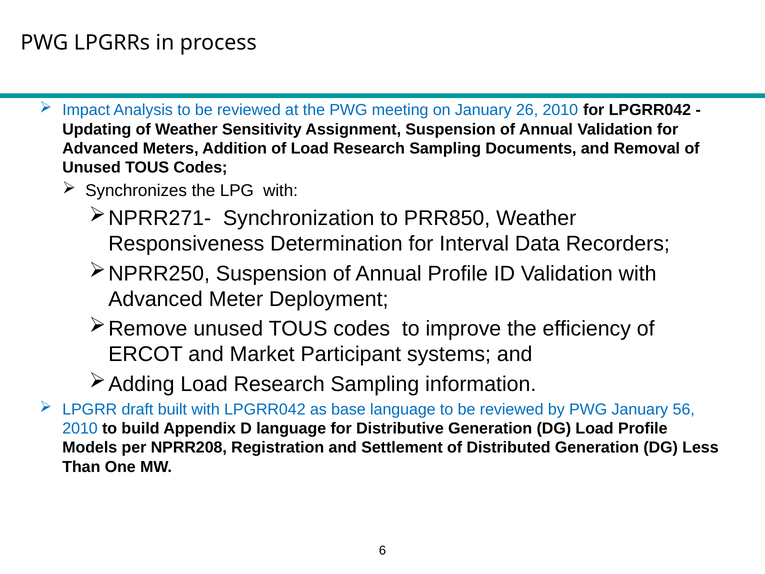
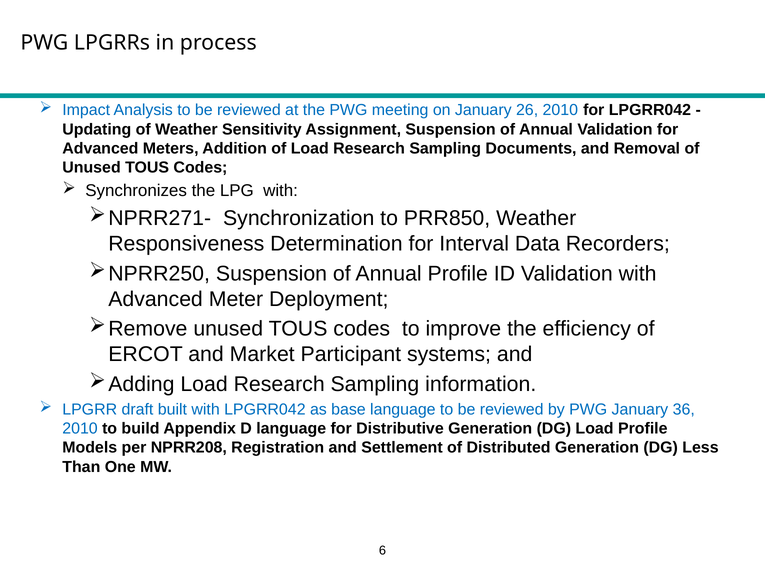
56: 56 -> 36 (684, 409)
